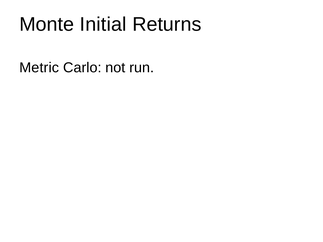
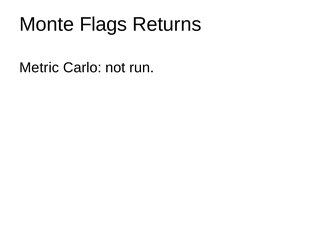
Initial: Initial -> Flags (103, 25)
